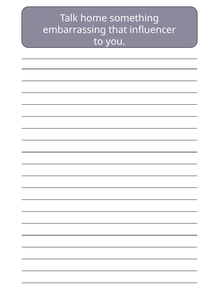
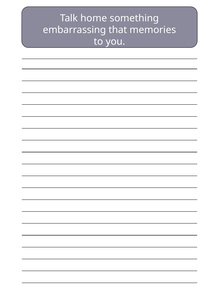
influencer: influencer -> memories (153, 30)
